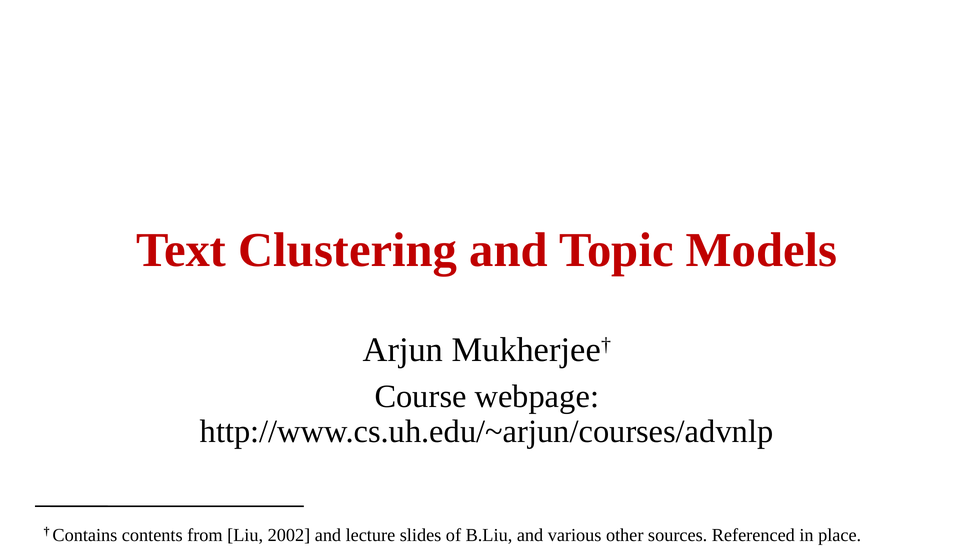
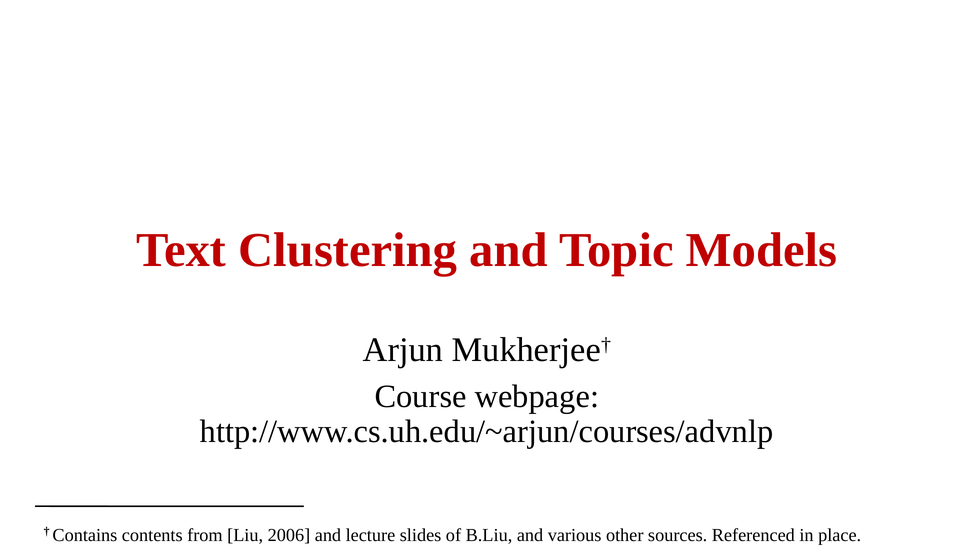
2002: 2002 -> 2006 (289, 535)
